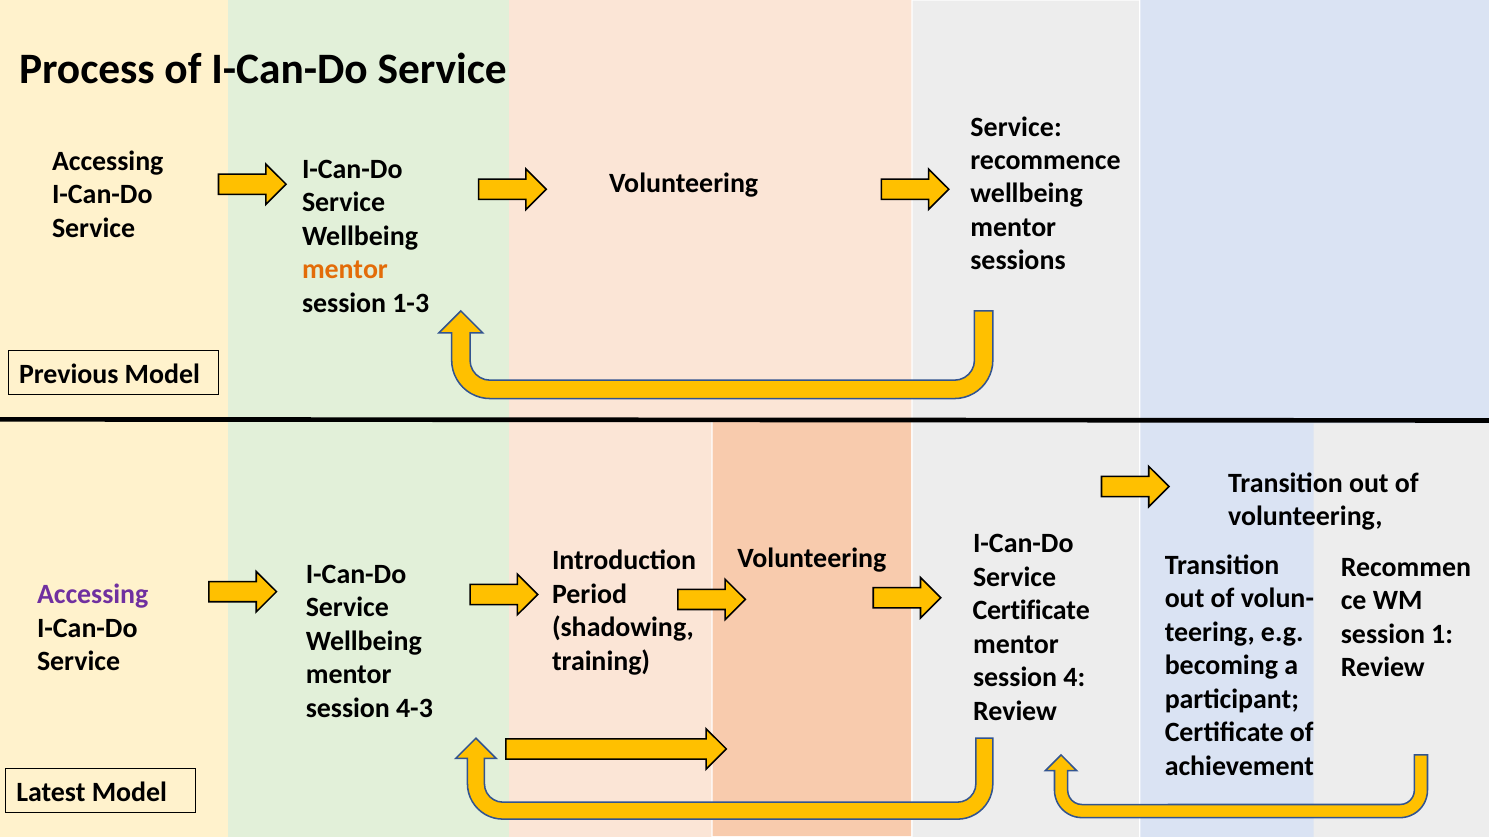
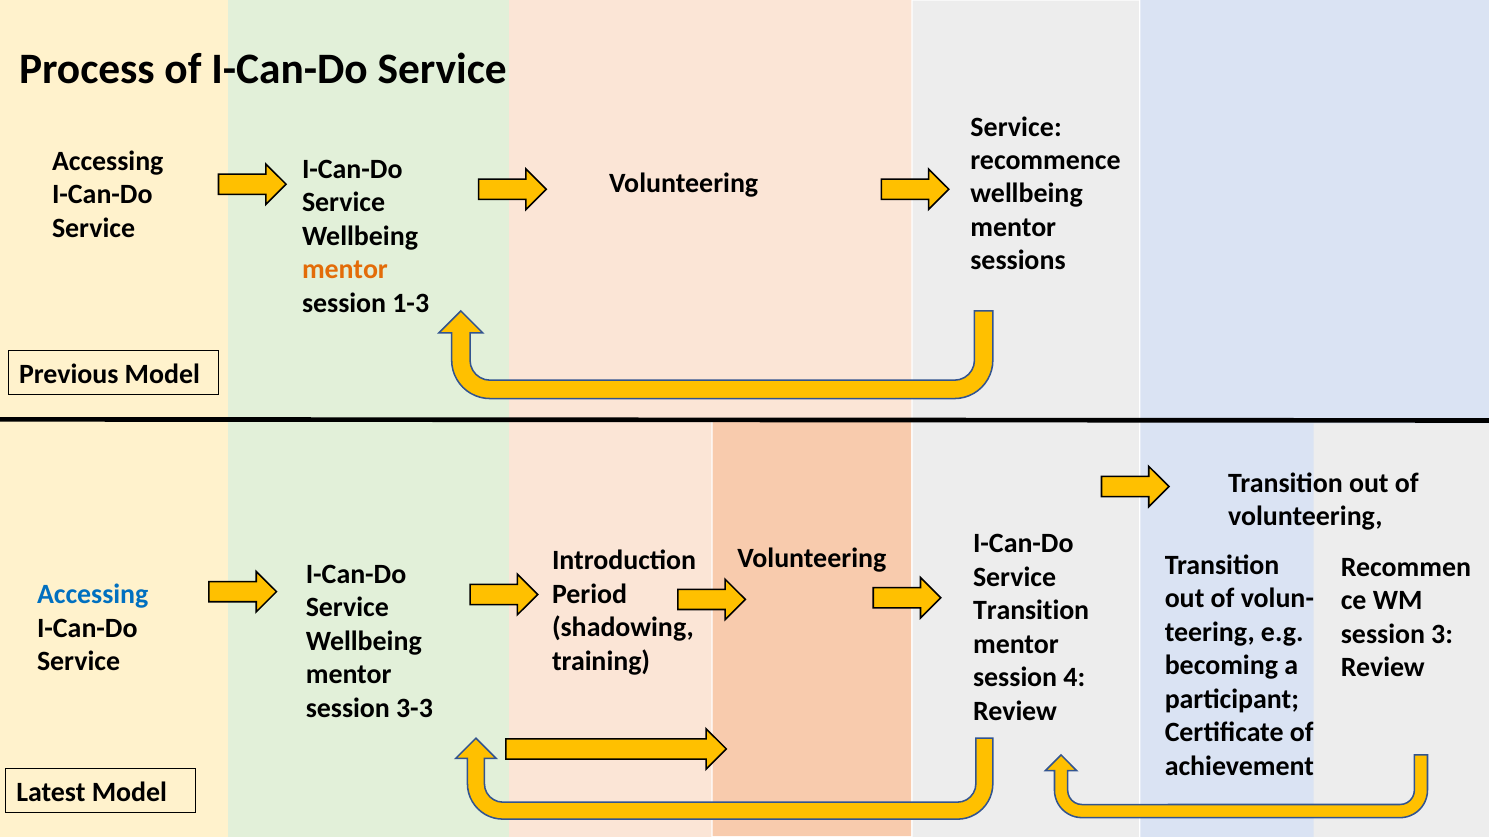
Accessing colour: purple -> blue (93, 595)
Certificate: Certificate -> Transition (1031, 611)
1: 1 -> 3 (1442, 635)
4-3: 4-3 -> 3-3 (415, 709)
